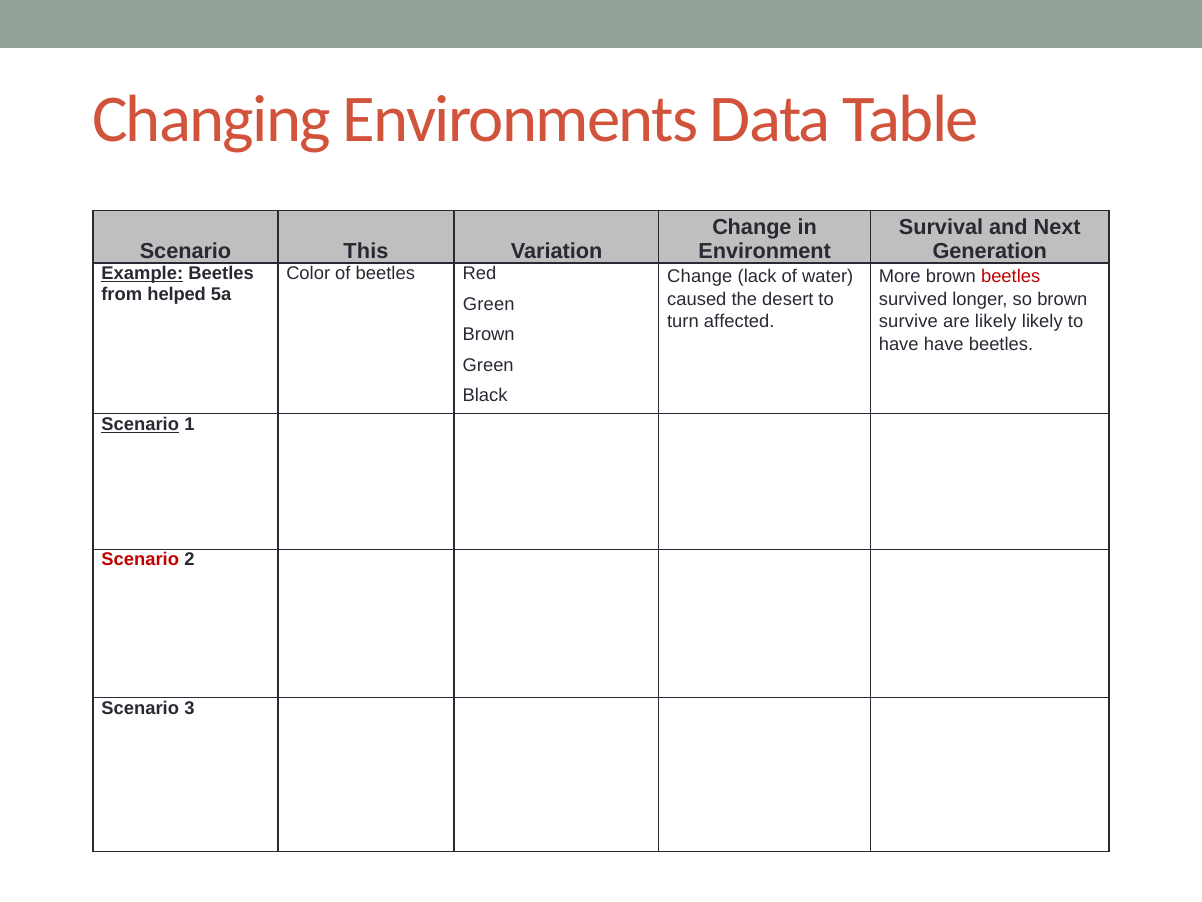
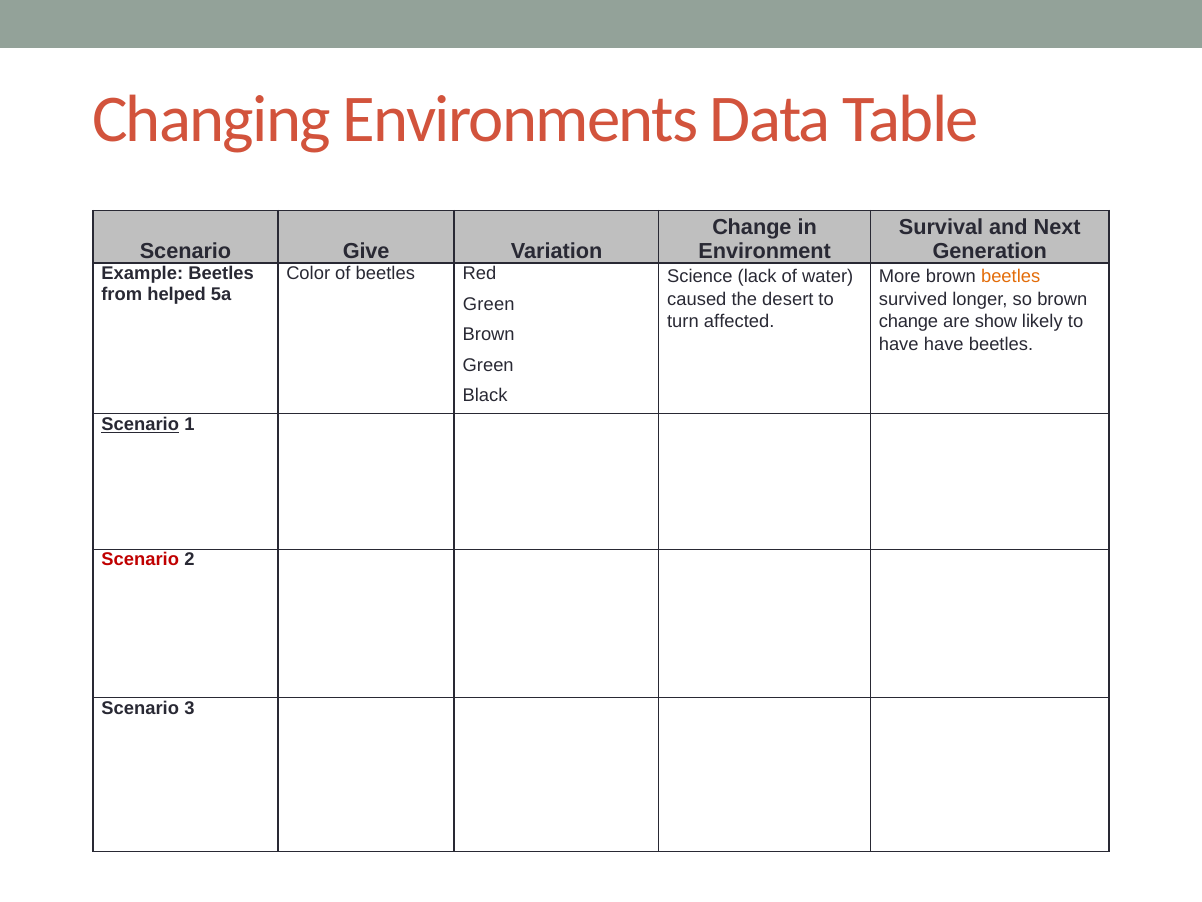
This: This -> Give (366, 251)
Example underline: present -> none (142, 274)
Change: Change -> Science (700, 276)
beetles colour: red -> orange (1011, 276)
survive: survive -> change (908, 322)
are likely: likely -> show (996, 322)
